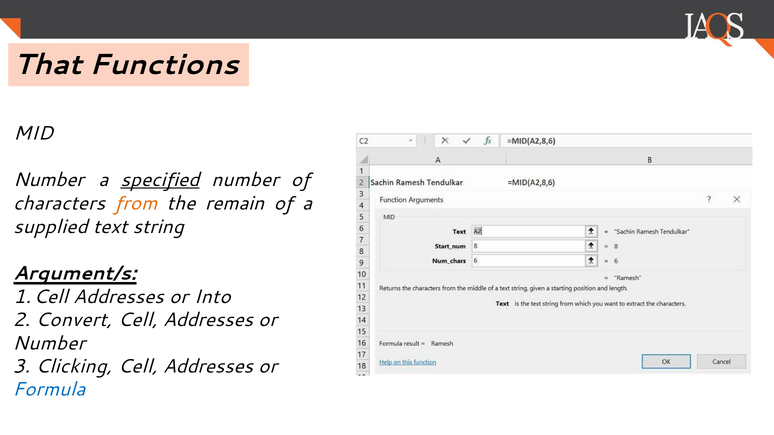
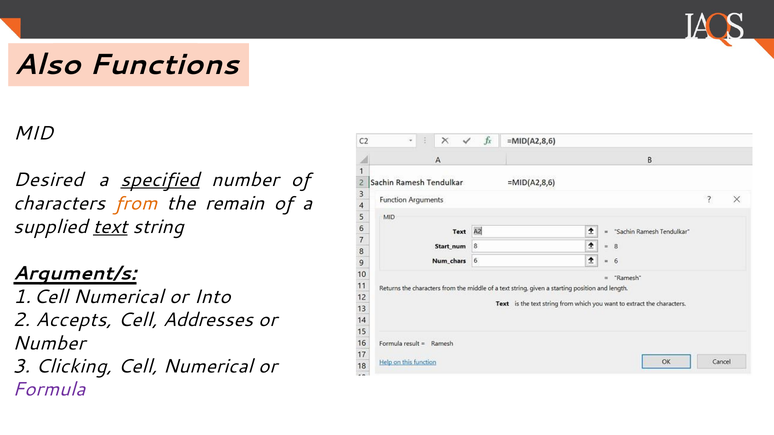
That: That -> Also (48, 65)
Number: Number -> Desired (48, 180)
text underline: none -> present (110, 227)
Addresses: Addresses -> Numerical (118, 297)
Convert: Convert -> Accepts (74, 320)
Addresses: Addresses -> Numerical (208, 367)
Formula colour: blue -> purple (49, 390)
